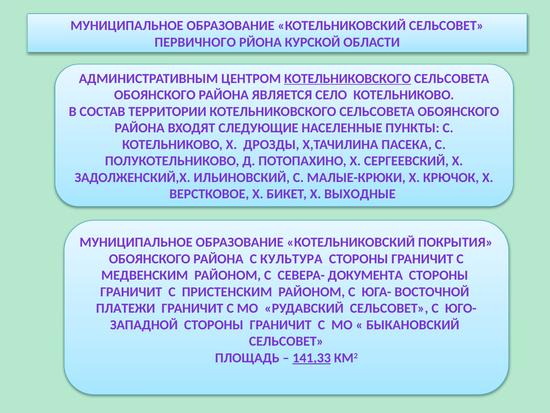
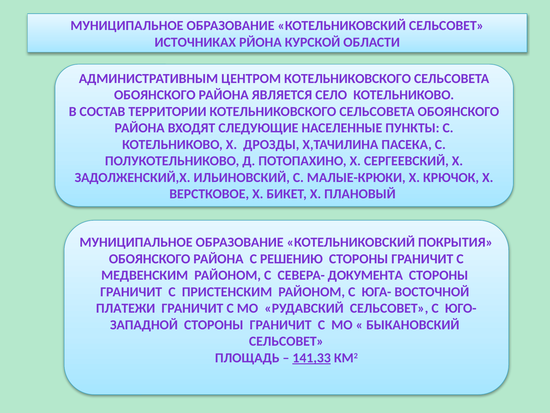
ПЕРВИЧНОГО: ПЕРВИЧНОГО -> ИСТОЧНИКАХ (195, 42)
КОТЕЛЬНИКОВСКОГО underline: present -> none (348, 78)
ВЫХОДНЫЕ: ВЫХОДНЫЕ -> ПЛАНОВЫЙ (360, 194)
КУЛЬТУРА: КУЛЬТУРА -> РЕШЕНИЮ (291, 259)
